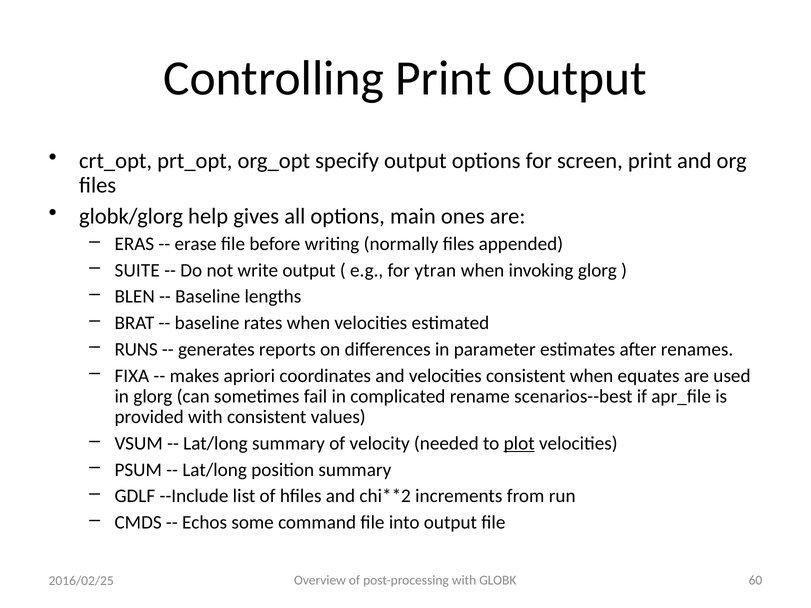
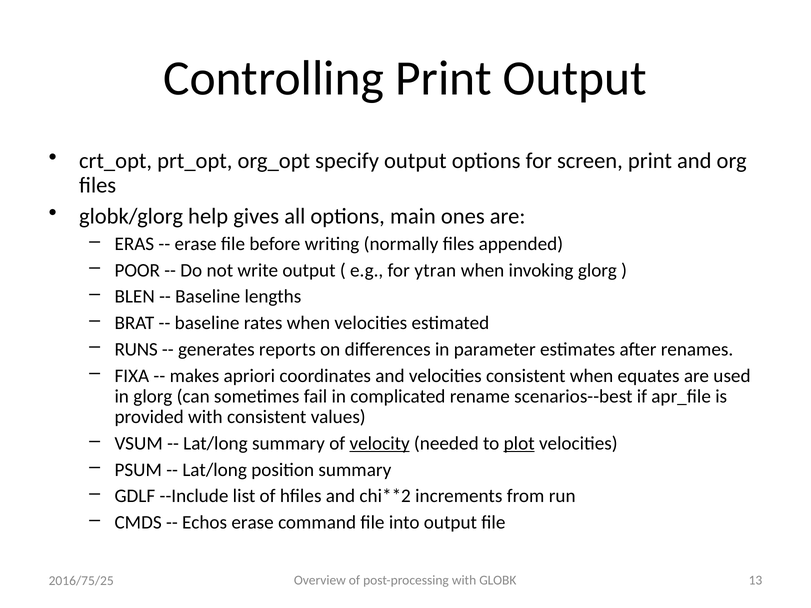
SUITE: SUITE -> POOR (137, 270)
velocity underline: none -> present (380, 444)
Echos some: some -> erase (253, 523)
60: 60 -> 13 (755, 581)
2016/02/25: 2016/02/25 -> 2016/75/25 (81, 581)
